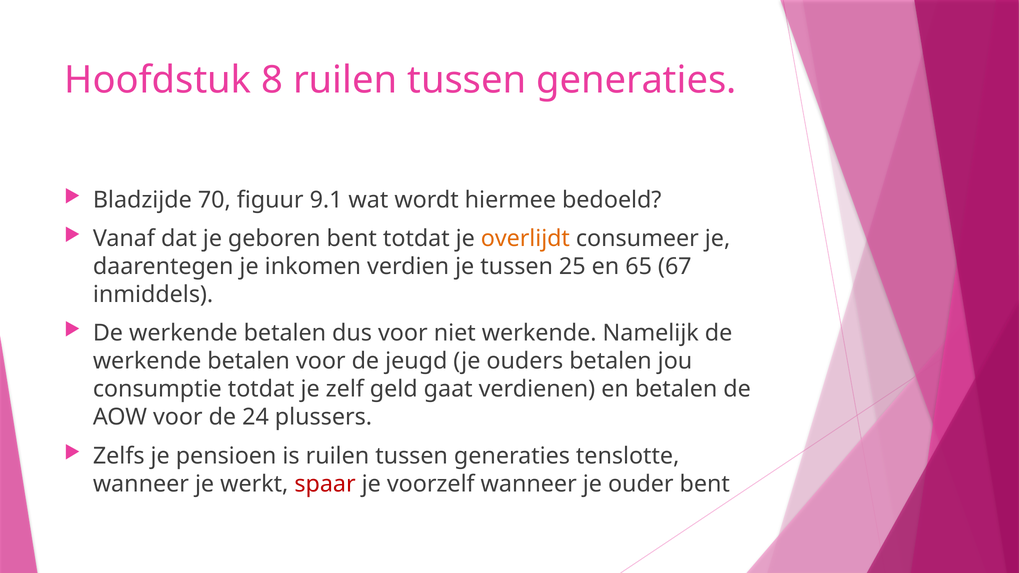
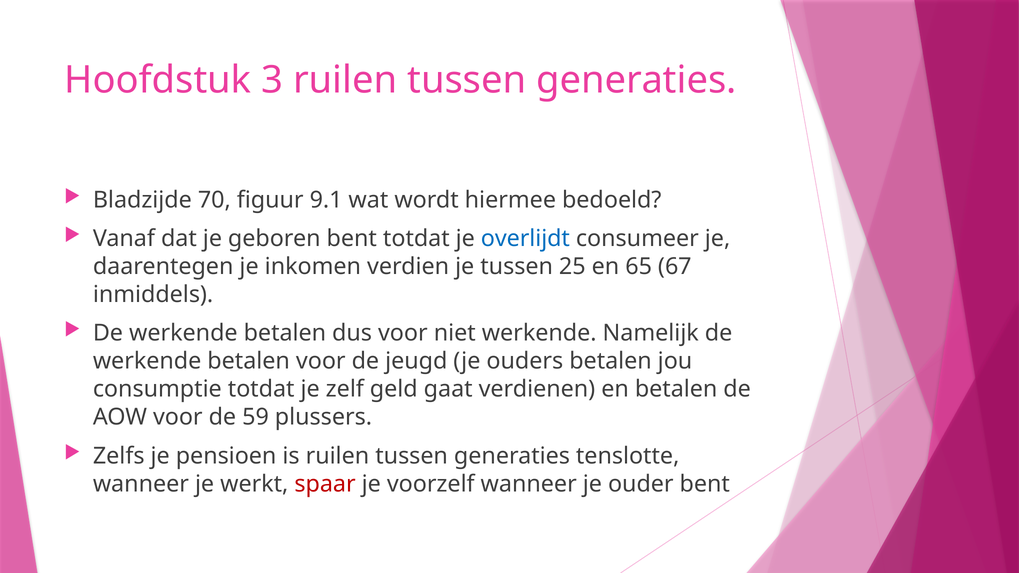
8: 8 -> 3 (272, 80)
overlijdt colour: orange -> blue (525, 239)
24: 24 -> 59 (256, 417)
